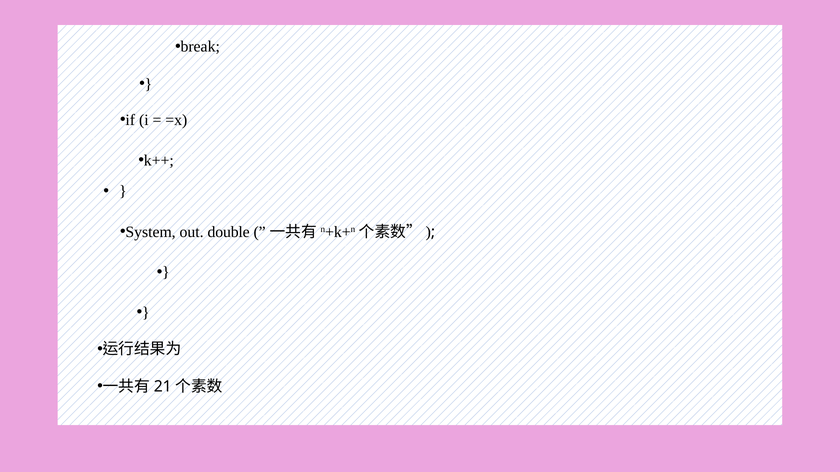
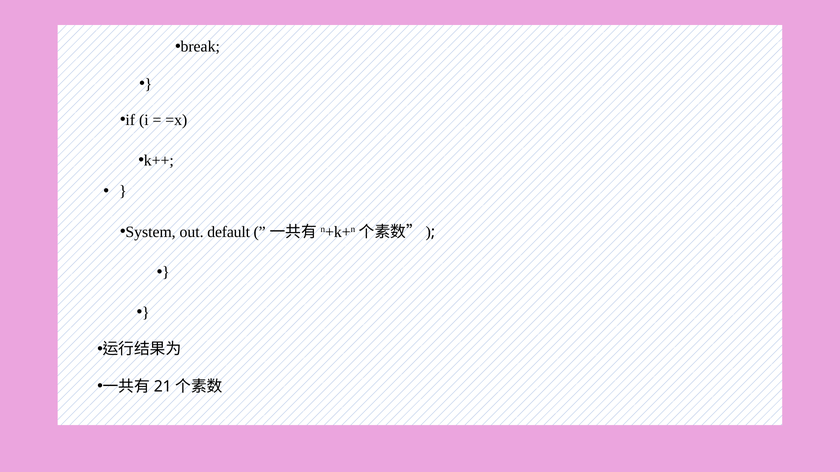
double: double -> default (229, 232)
